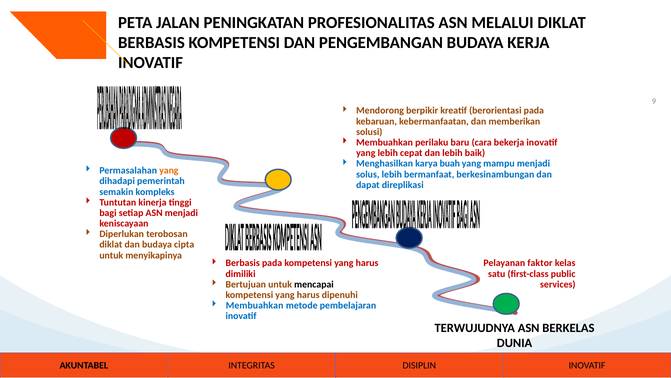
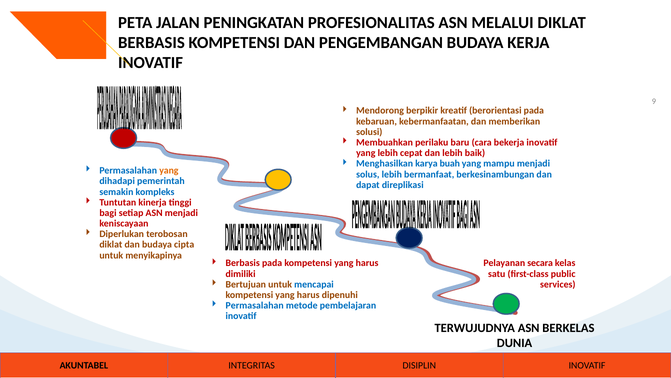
faktor: faktor -> secara (540, 263)
mencapai colour: black -> blue (314, 284)
Membuahkan: Membuahkan -> Permasalahan (255, 305)
